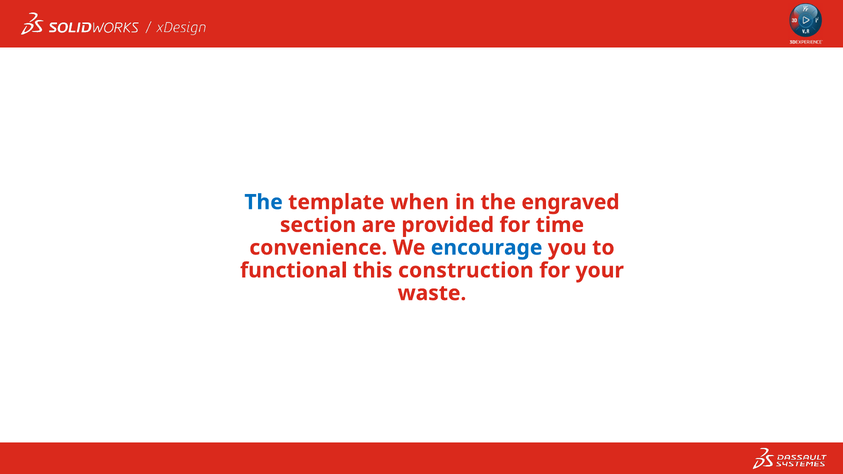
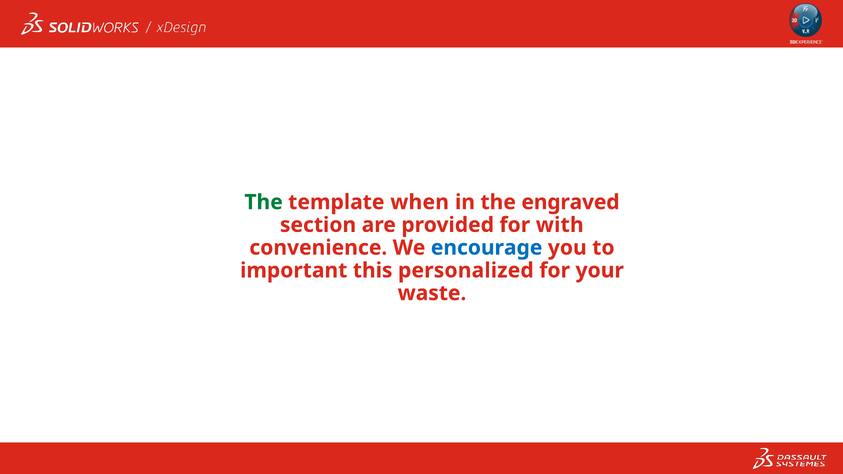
The colour: blue -> green (264, 202)
time: time -> with (560, 225)
functional: functional -> important (294, 271)
construction: construction -> personalized (466, 271)
